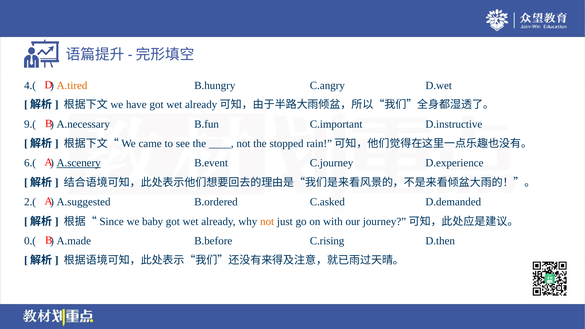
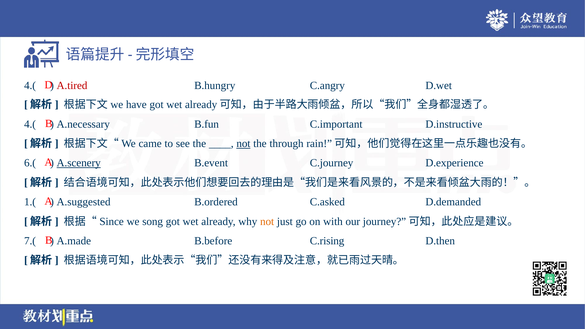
A.tired colour: orange -> red (72, 85)
9.(: 9.( -> 4.( (30, 124)
not underline: none -> present (243, 144)
stopped: stopped -> through (287, 144)
2.(: 2.( -> 1.( (30, 202)
baby: baby -> song (153, 221)
0.(: 0.( -> 7.( (30, 241)
